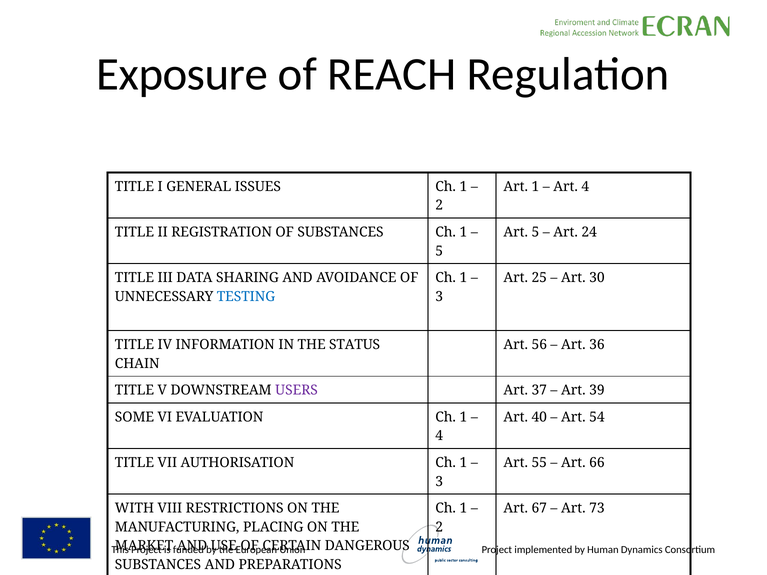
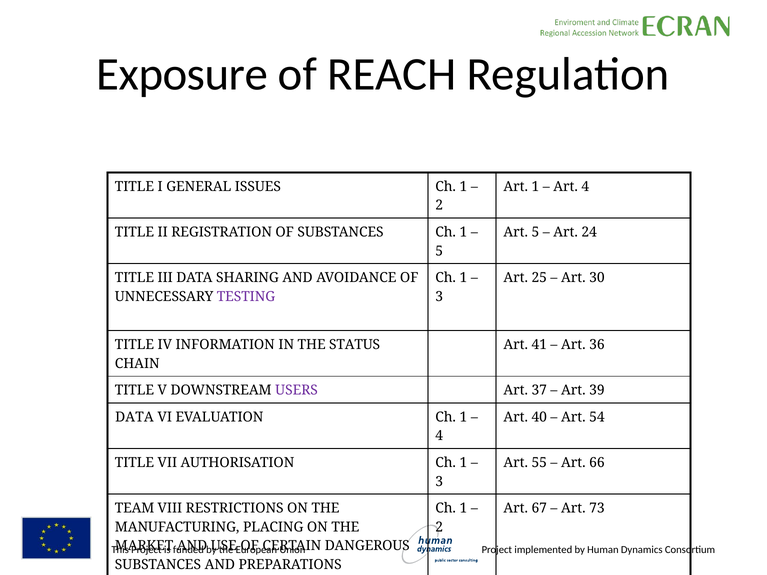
TESTING colour: blue -> purple (246, 297)
56: 56 -> 41 (539, 345)
SOME: SOME -> DATA (134, 417)
WITH: WITH -> TEAM (135, 508)
